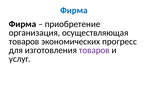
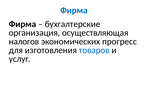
приобретение: приобретение -> бухгалтерские (73, 24)
товаров: товаров -> налогов (24, 41)
товаров colour: purple -> blue (94, 50)
